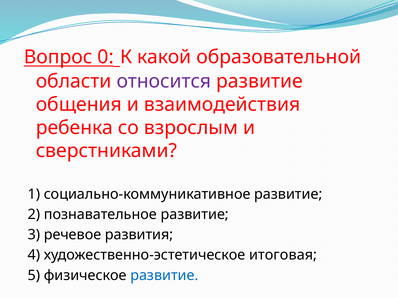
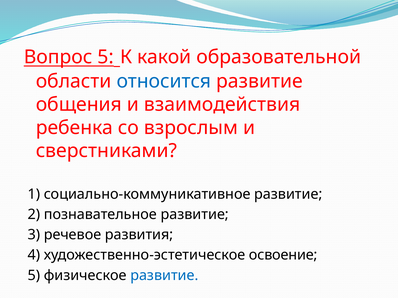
Вопрос 0: 0 -> 5 (106, 57)
относится colour: purple -> blue (164, 81)
итоговая: итоговая -> освоение (283, 255)
